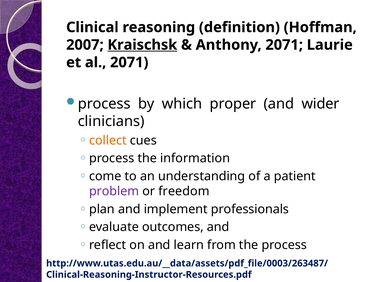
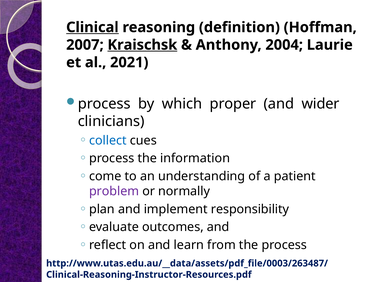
Clinical underline: none -> present (92, 27)
Anthony 2071: 2071 -> 2004 (284, 45)
al 2071: 2071 -> 2021 (129, 62)
collect colour: orange -> blue (108, 140)
freedom: freedom -> normally (184, 191)
professionals: professionals -> responsibility (250, 209)
